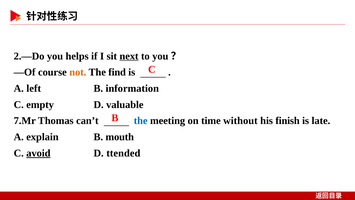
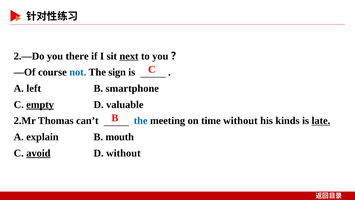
helps: helps -> there (77, 56)
not colour: orange -> blue (78, 72)
find: find -> sign (117, 72)
information: information -> smartphone (132, 88)
empty underline: none -> present (40, 104)
7.Mr: 7.Mr -> 2.Mr (25, 121)
finish: finish -> kinds (288, 121)
late underline: none -> present (321, 121)
D ttended: ttended -> without (123, 153)
